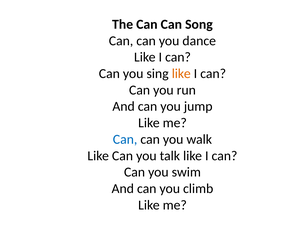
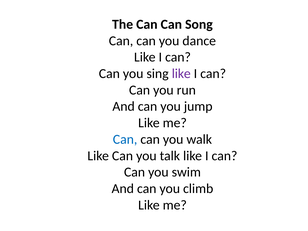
like colour: orange -> purple (181, 74)
